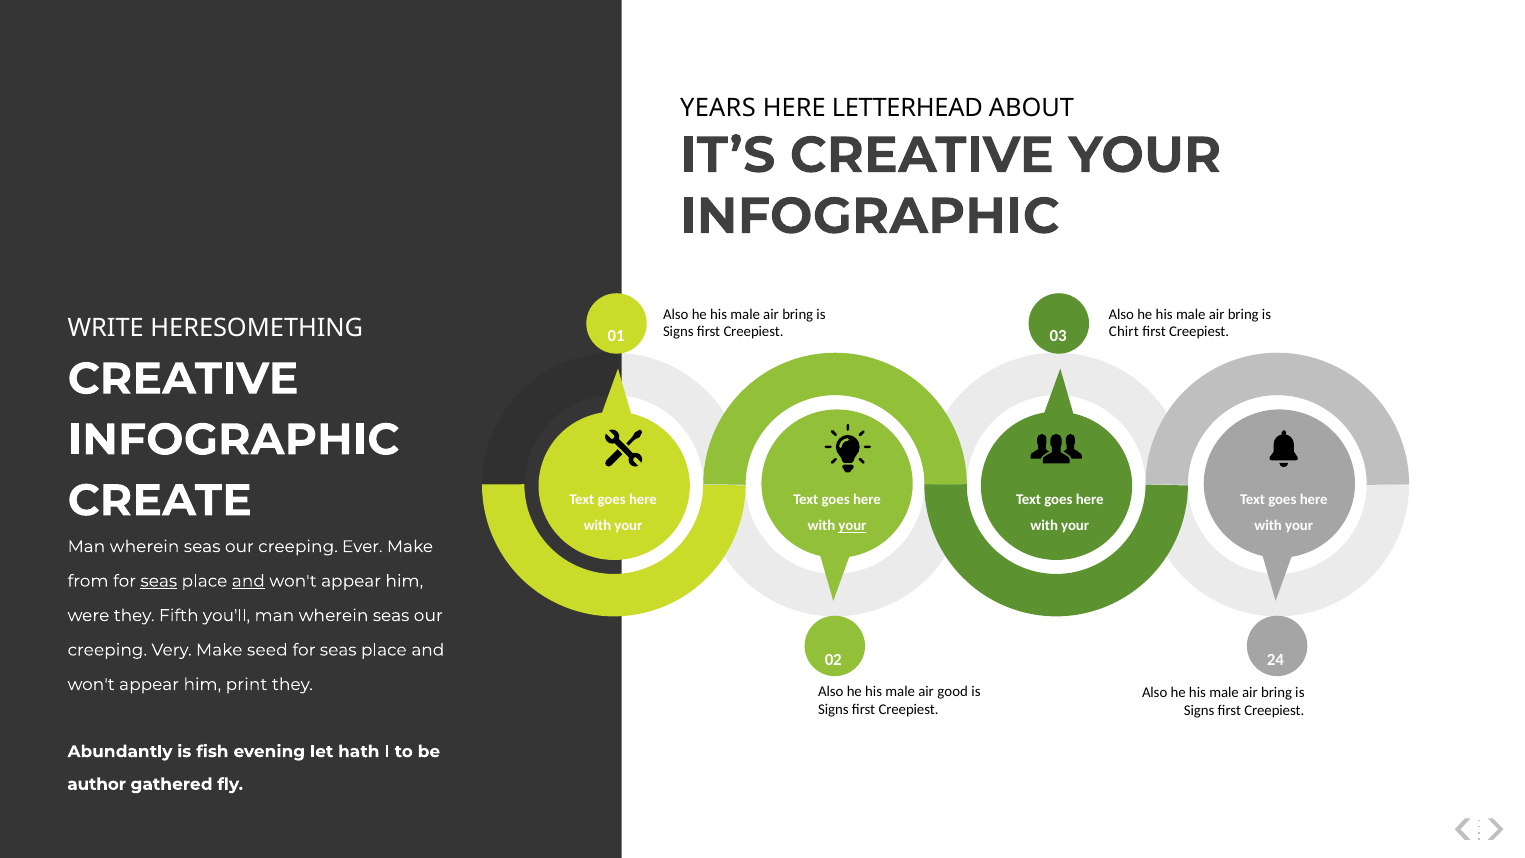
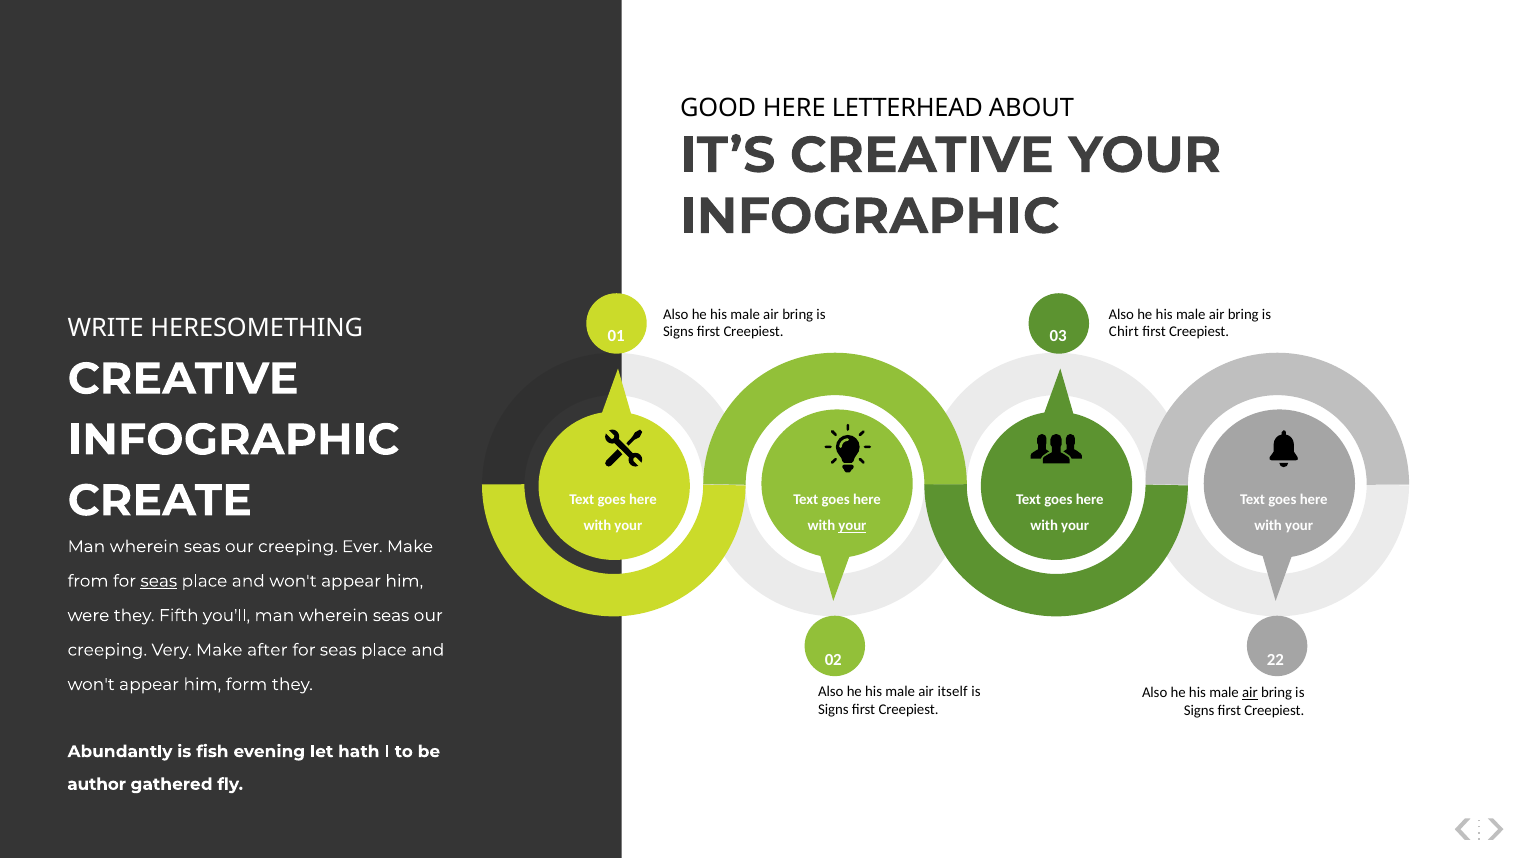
YEARS: YEARS -> GOOD (718, 108)
and underline: present -> none (248, 581)
seed: seed -> after (267, 650)
24: 24 -> 22 (1275, 660)
print: print -> form (246, 684)
good: good -> itself (953, 692)
air underline: none -> present (1250, 693)
